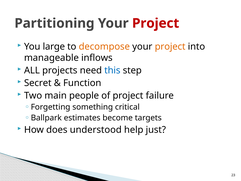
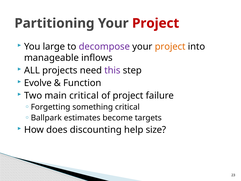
decompose colour: orange -> purple (104, 47)
this colour: blue -> purple (112, 70)
Secret: Secret -> Evolve (38, 83)
main people: people -> critical (84, 96)
understood: understood -> discounting (96, 130)
just: just -> size (156, 130)
